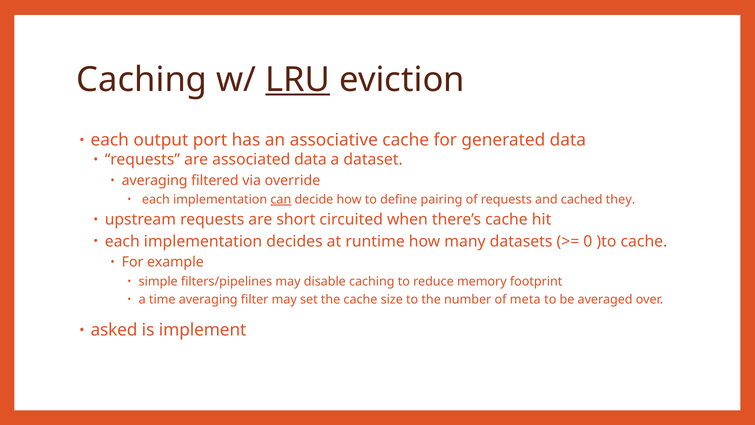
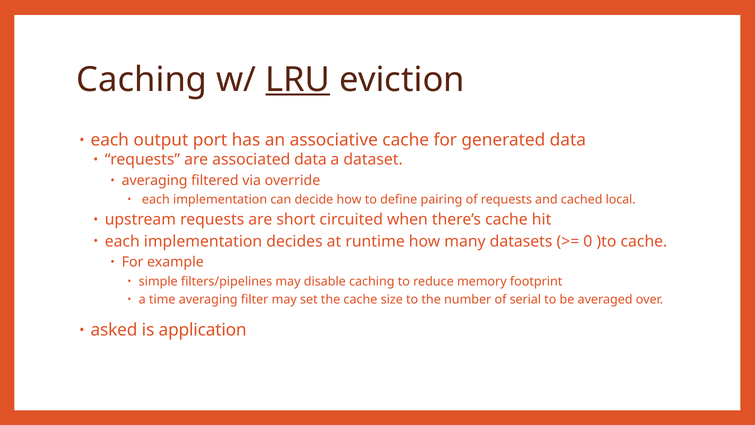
can underline: present -> none (281, 200)
they: they -> local (621, 200)
meta: meta -> serial (525, 300)
implement: implement -> application (203, 330)
